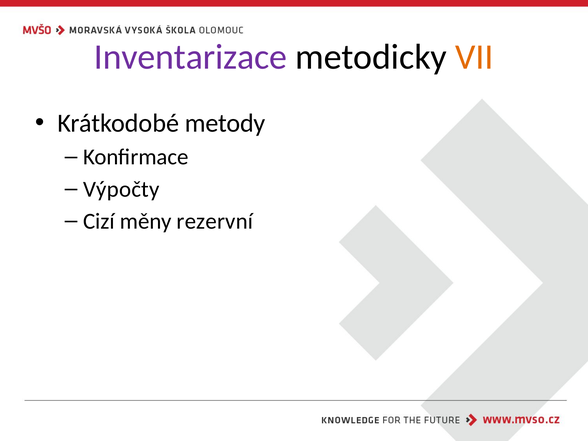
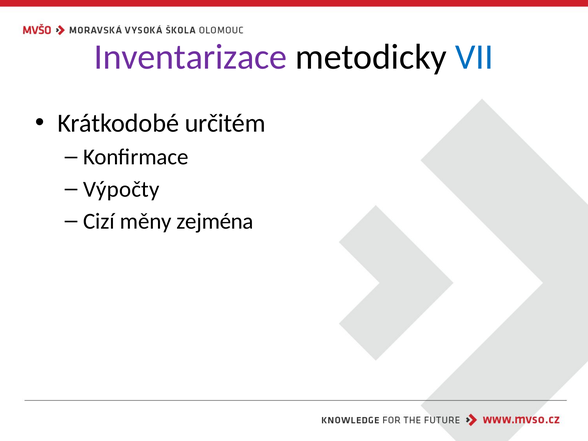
VII colour: orange -> blue (474, 57)
metody: metody -> určitém (225, 123)
rezervní: rezervní -> zejména (215, 221)
